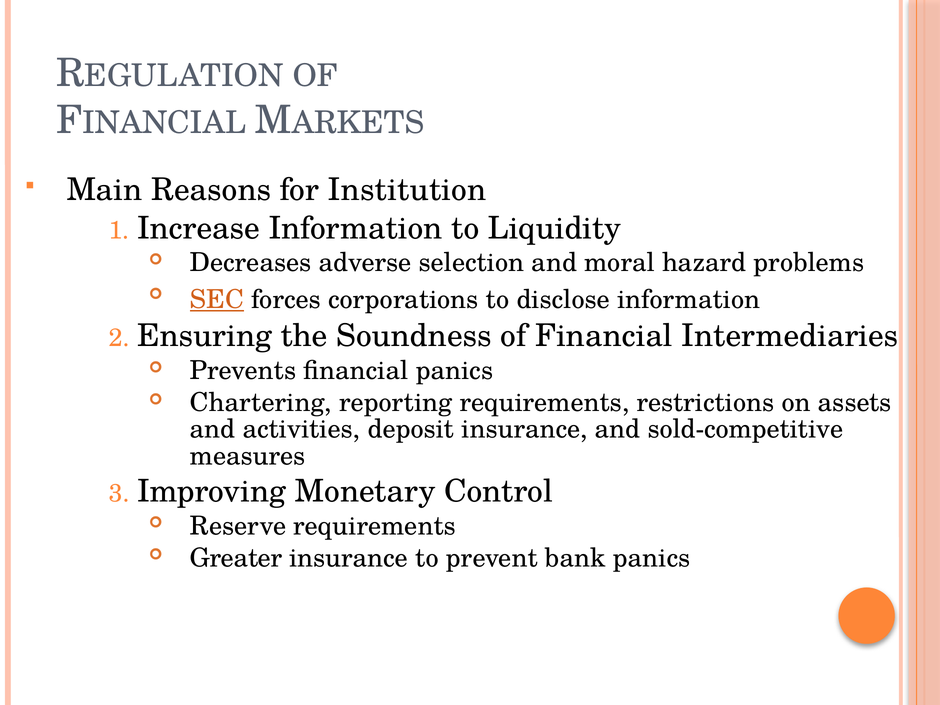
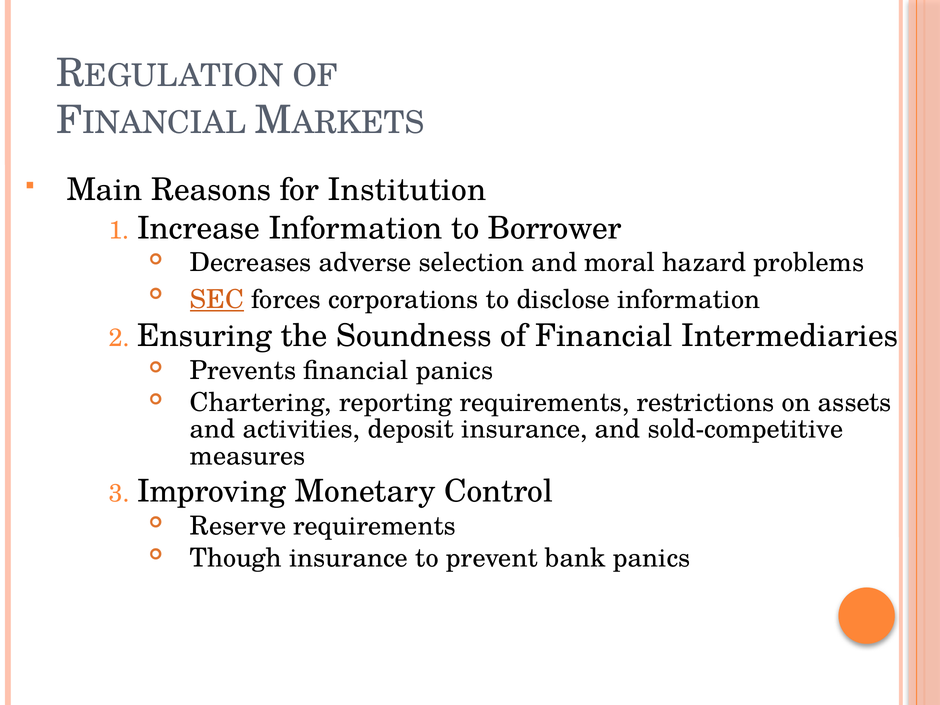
Liquidity: Liquidity -> Borrower (555, 228)
Greater: Greater -> Though (236, 558)
